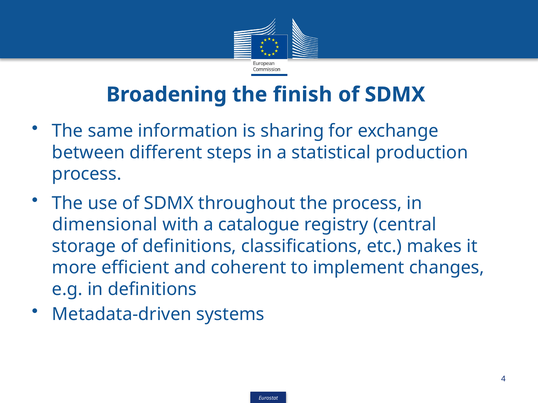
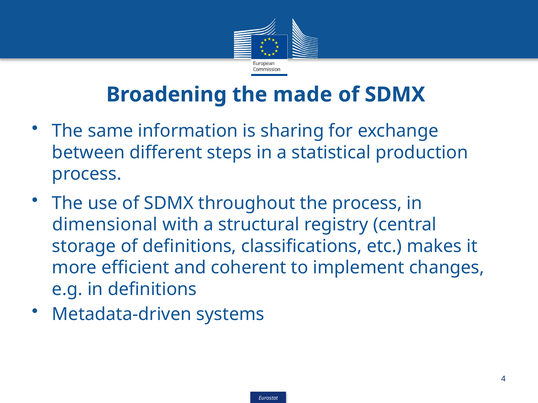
finish: finish -> made (303, 95)
catalogue: catalogue -> structural (259, 225)
